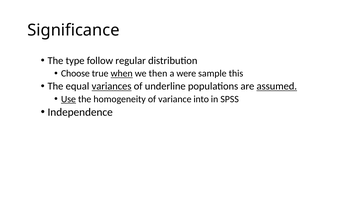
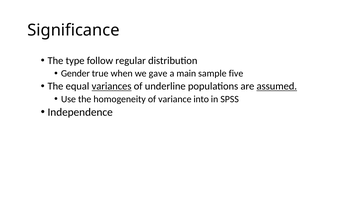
Choose: Choose -> Gender (75, 73)
when underline: present -> none (122, 73)
then: then -> gave (158, 73)
were: were -> main (186, 73)
this: this -> five (236, 73)
Use underline: present -> none (68, 99)
